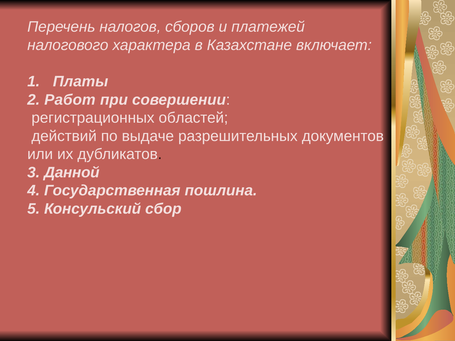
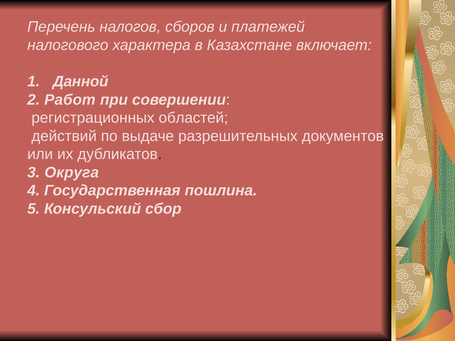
Платы: Платы -> Данной (81, 82)
Данной: Данной -> Округа (72, 173)
